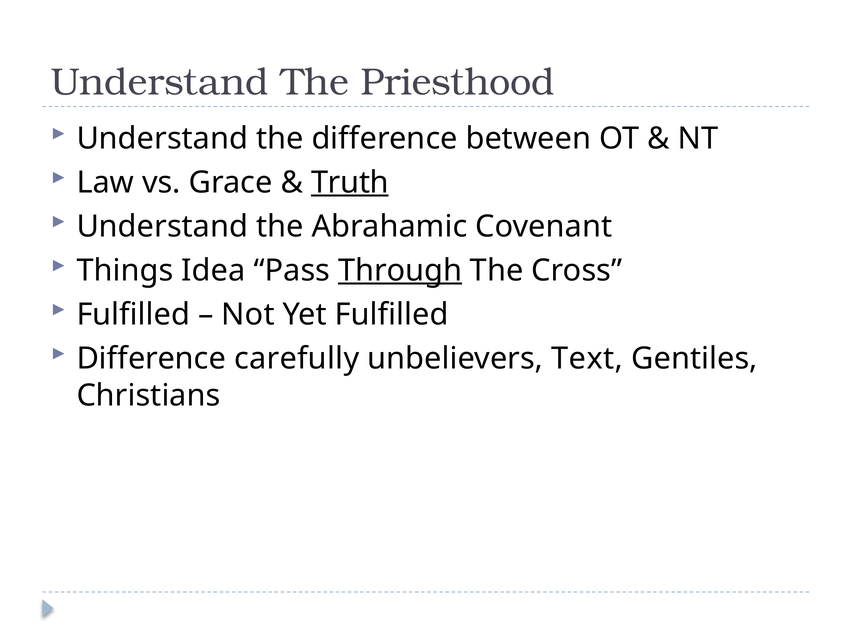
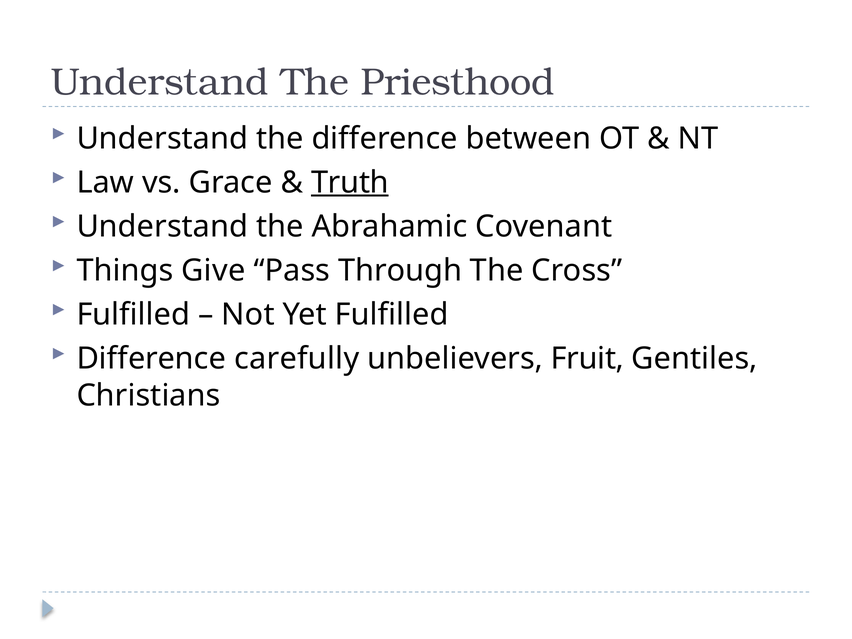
Idea: Idea -> Give (213, 270)
Through underline: present -> none (400, 270)
Text: Text -> Fruit (587, 358)
